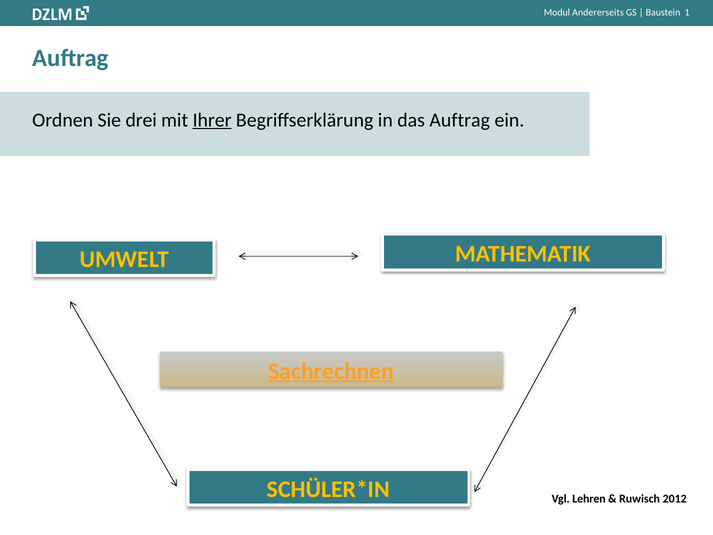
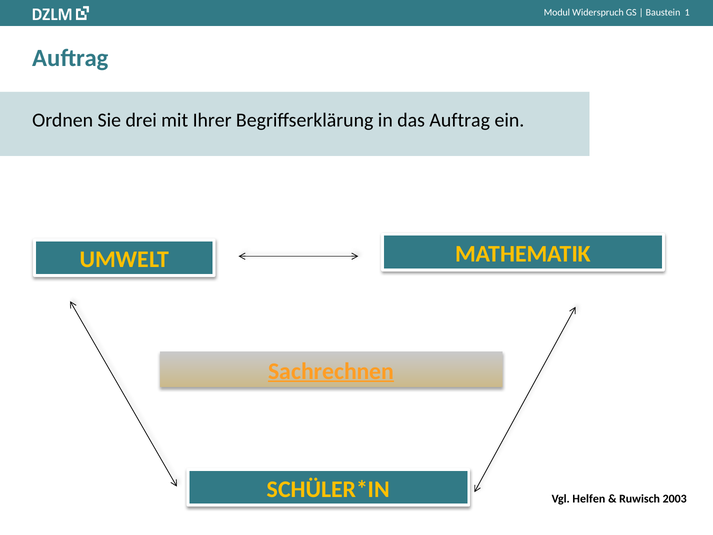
Andererseits: Andererseits -> Widerspruch (598, 13)
Ihrer underline: present -> none (212, 120)
Lehren: Lehren -> Helfen (589, 499)
2012: 2012 -> 2003 (675, 499)
